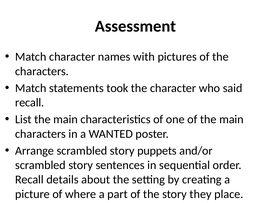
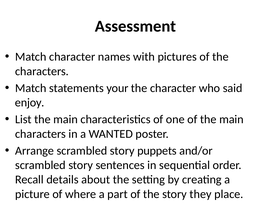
took: took -> your (117, 88)
recall: recall -> enjoy (30, 103)
